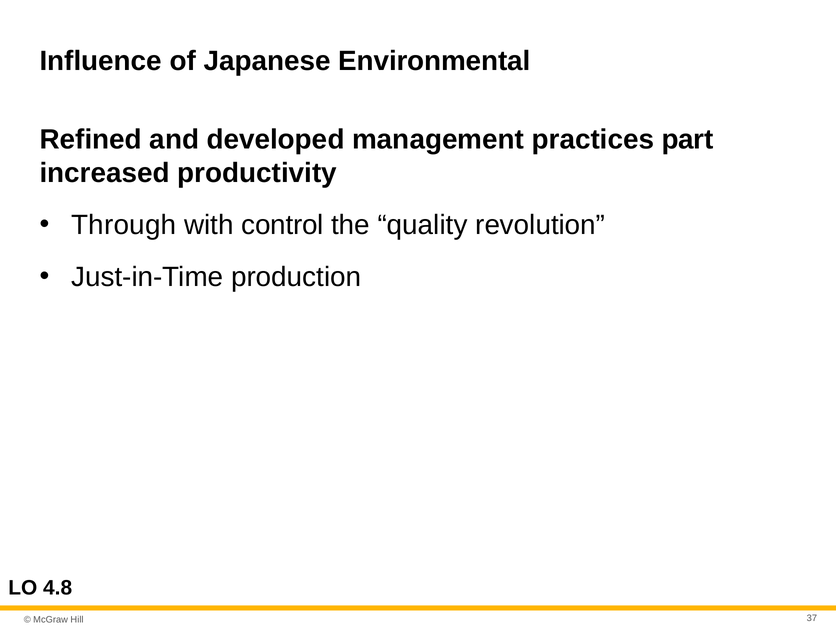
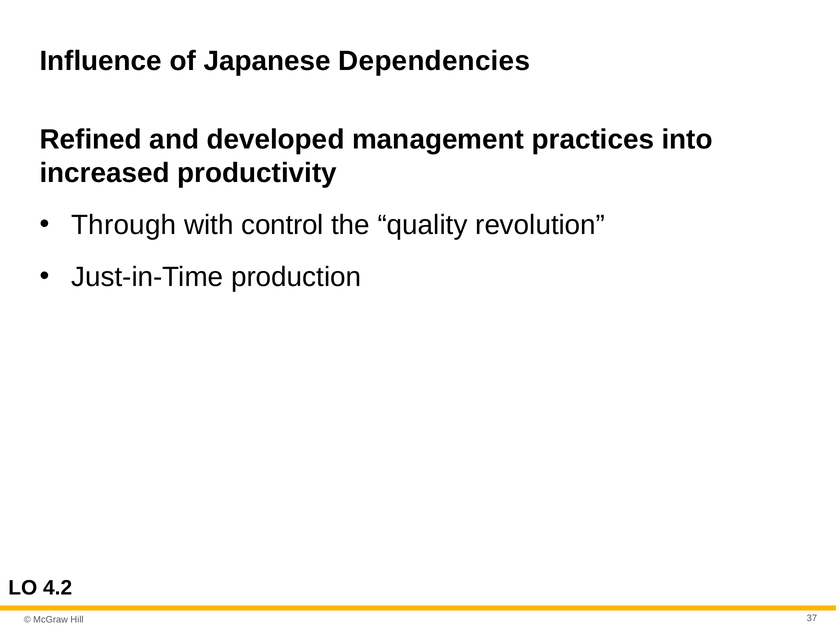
Environmental: Environmental -> Dependencies (434, 61)
part: part -> into (687, 140)
4.8: 4.8 -> 4.2 (58, 588)
